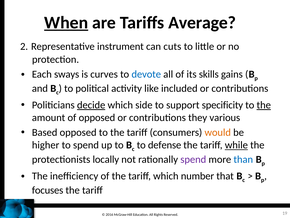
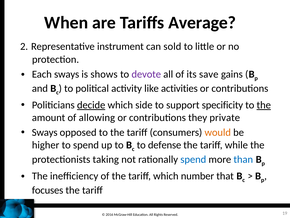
When underline: present -> none (66, 23)
cuts: cuts -> sold (172, 46)
curves: curves -> shows (104, 74)
devote colour: blue -> purple (146, 74)
skills: skills -> save (209, 74)
included: included -> activities (179, 88)
of opposed: opposed -> allowing (97, 117)
various: various -> private (225, 117)
Based: Based -> Sways (45, 132)
while underline: present -> none (236, 145)
locally: locally -> taking (106, 159)
spend colour: purple -> blue (193, 159)
